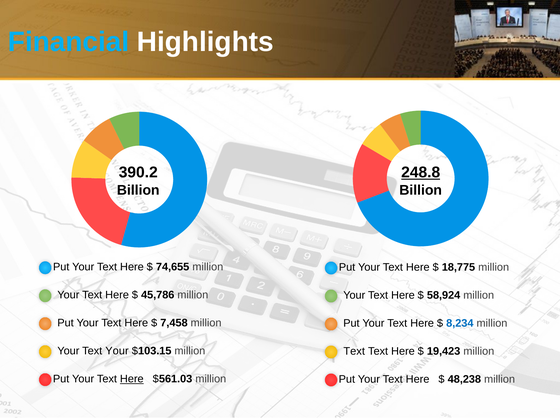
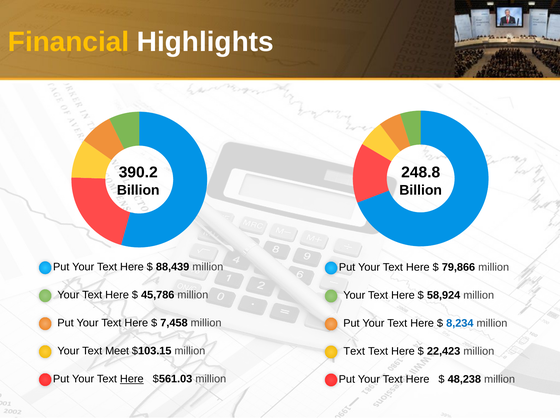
Financial colour: light blue -> yellow (69, 42)
248.8 underline: present -> none (421, 172)
74,655: 74,655 -> 88,439 (173, 267)
18,775: 18,775 -> 79,866 (458, 267)
Text Your: Your -> Meet (117, 351)
19,423: 19,423 -> 22,423 (444, 351)
